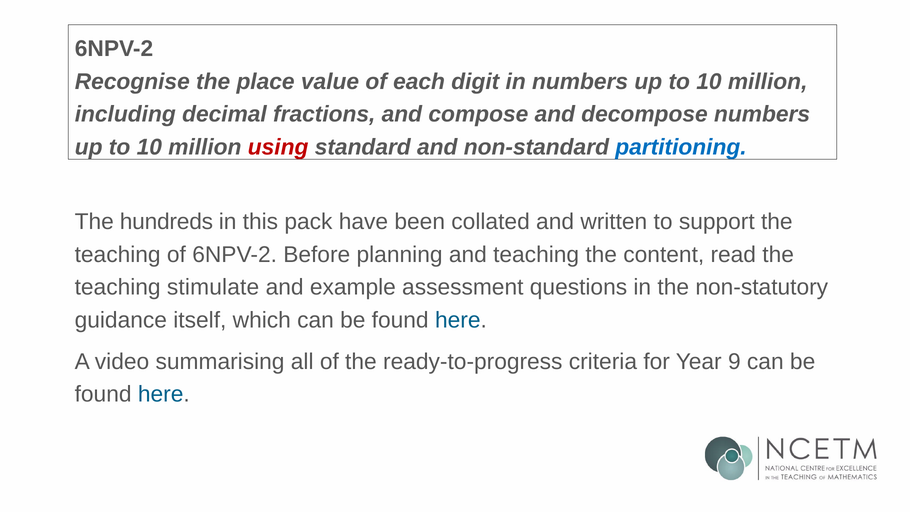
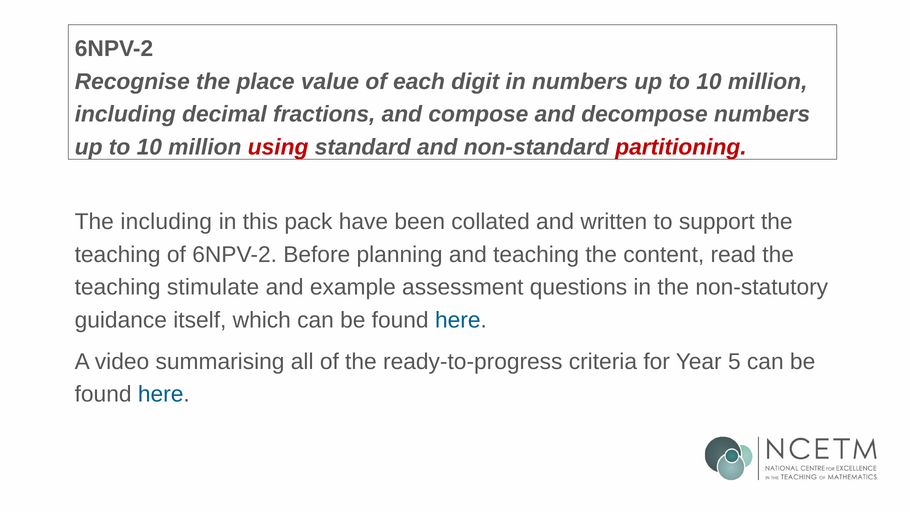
partitioning colour: blue -> red (681, 147)
The hundreds: hundreds -> including (166, 222)
9: 9 -> 5 (734, 361)
